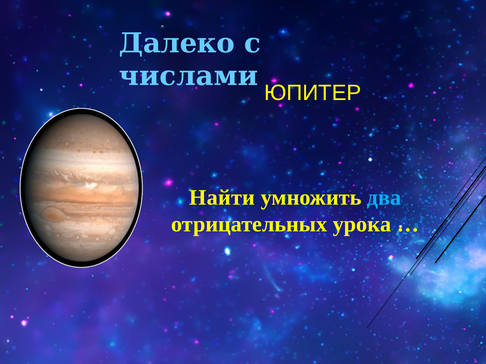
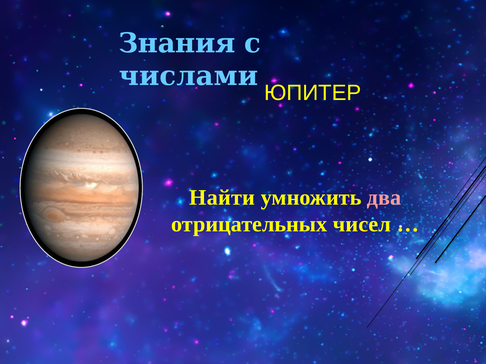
Далеко: Далеко -> Знания (177, 43)
два colour: light blue -> pink (384, 198)
урока: урока -> чисел (362, 224)
